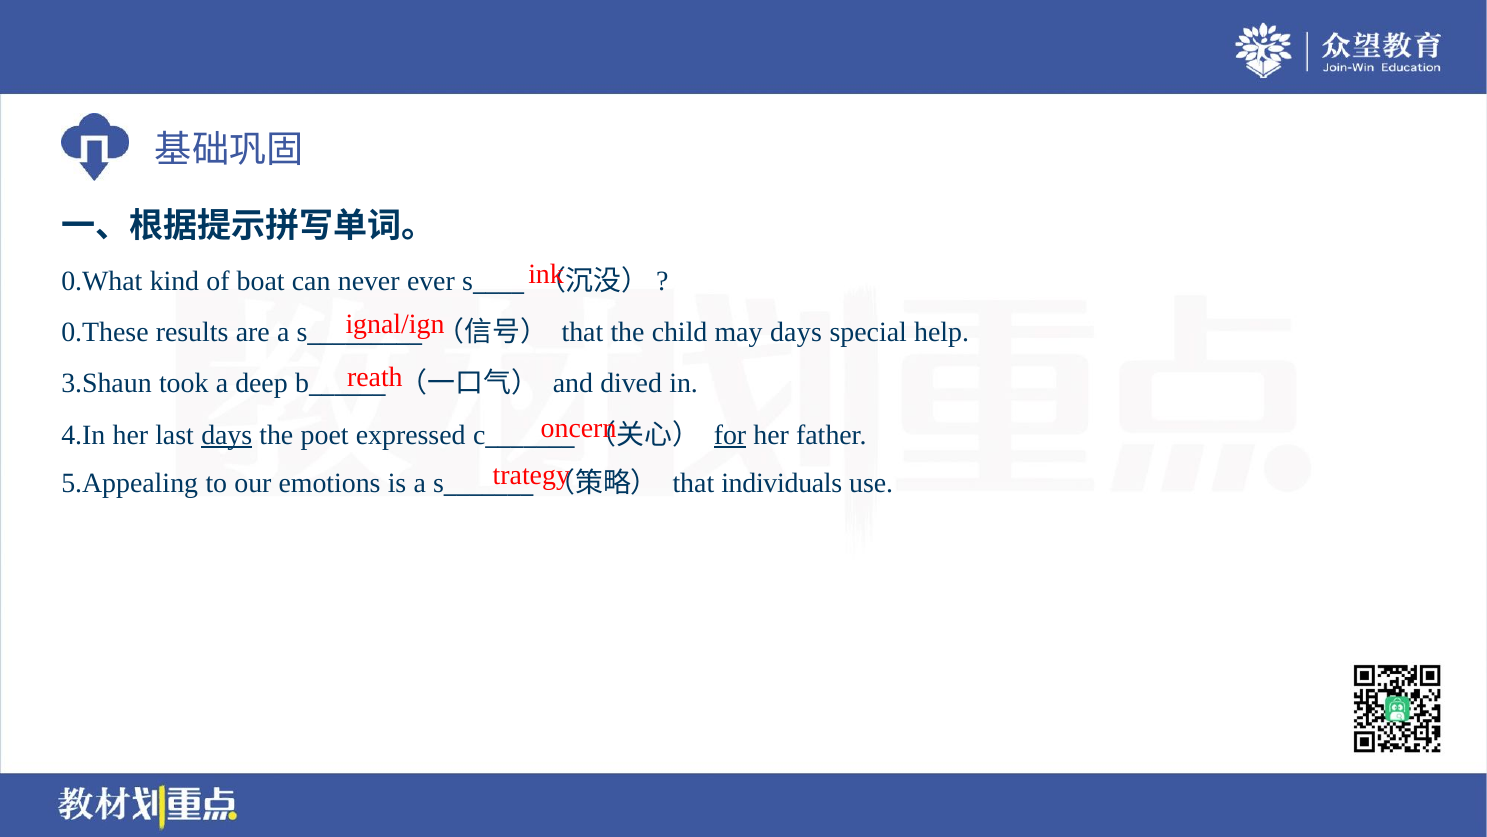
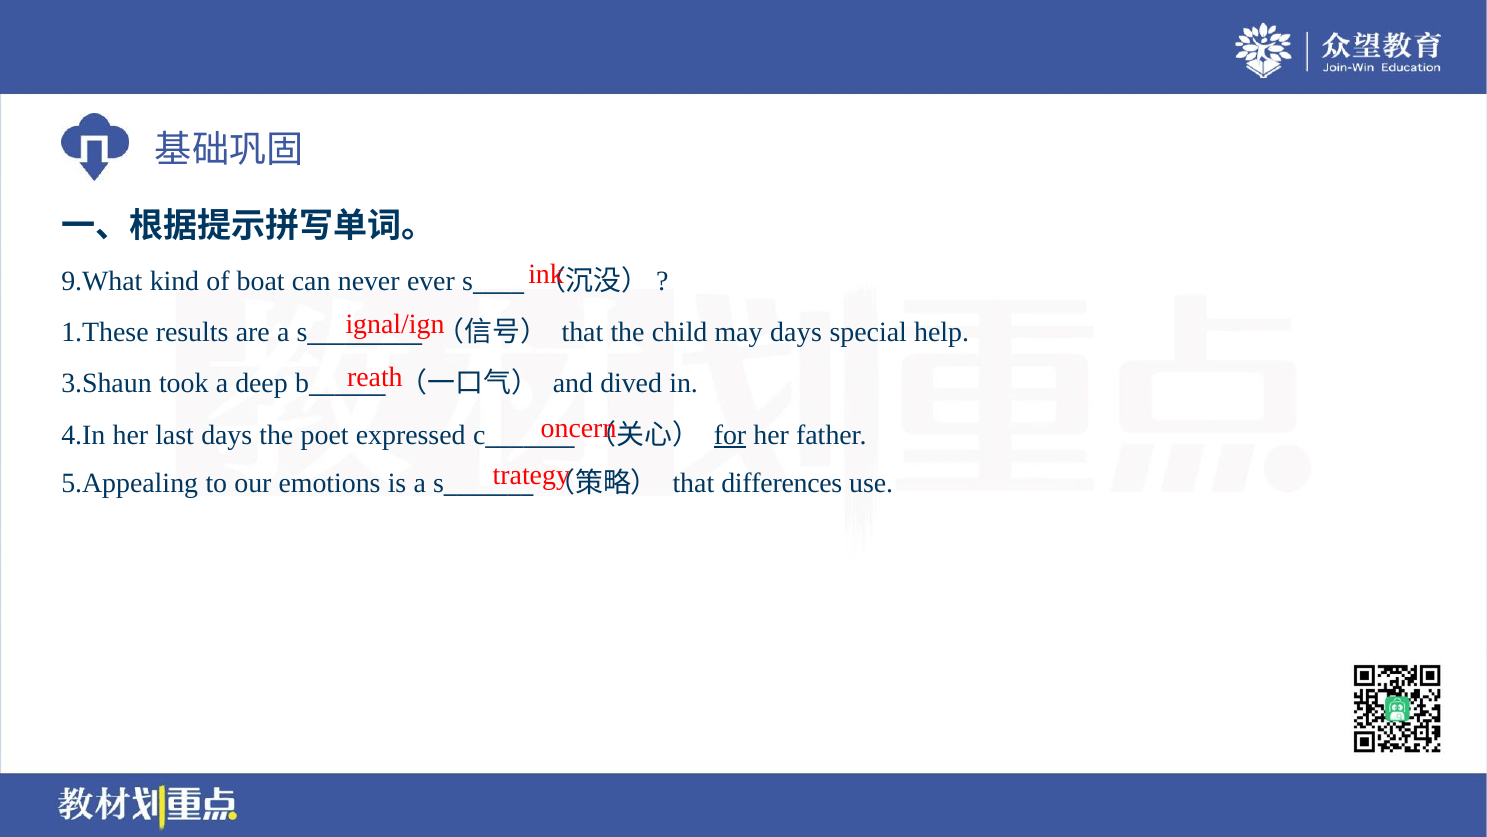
0.What: 0.What -> 9.What (102, 281)
0.These: 0.These -> 1.These (105, 332)
days underline: present -> none (227, 435)
individuals: individuals -> differences (782, 483)
